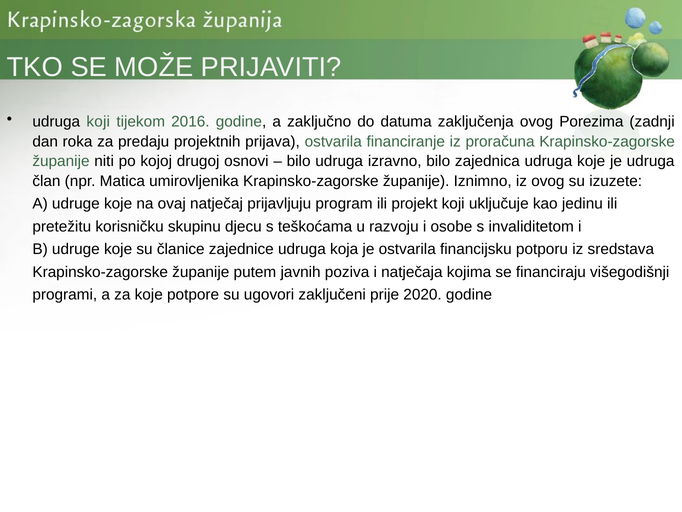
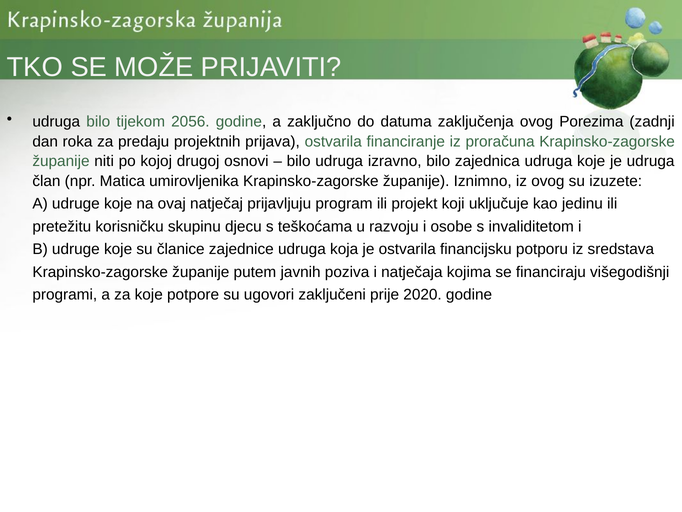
udruga koji: koji -> bilo (98, 122)
2016: 2016 -> 2056 (190, 122)
